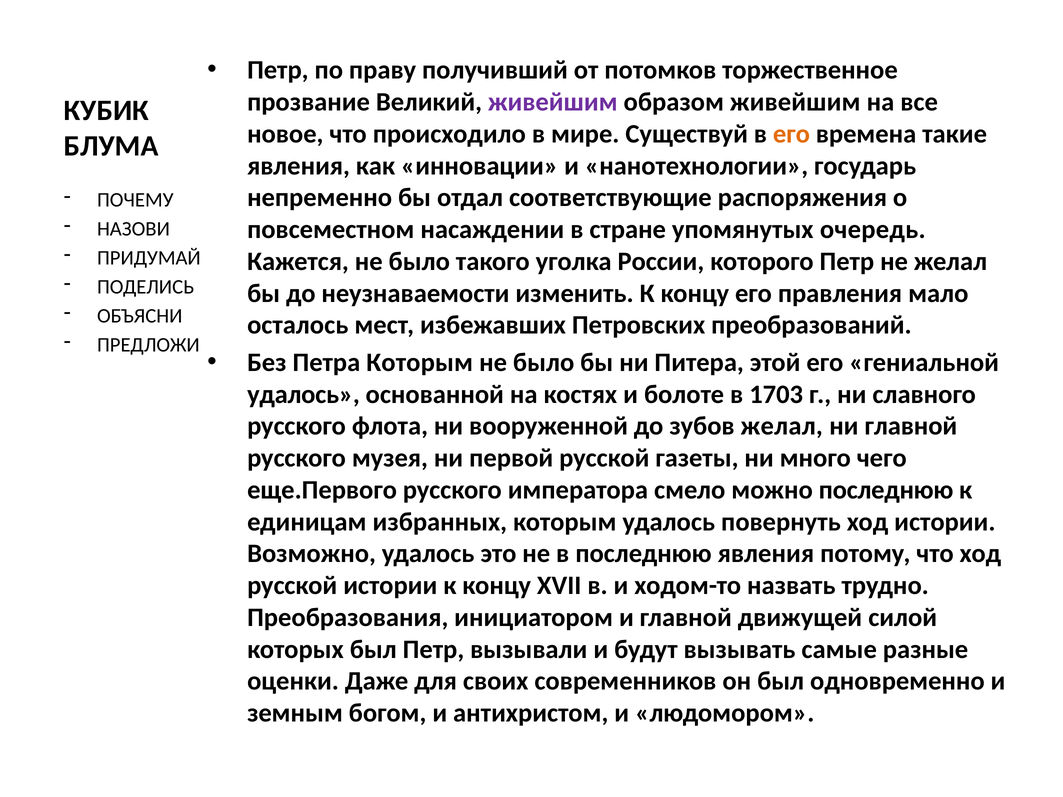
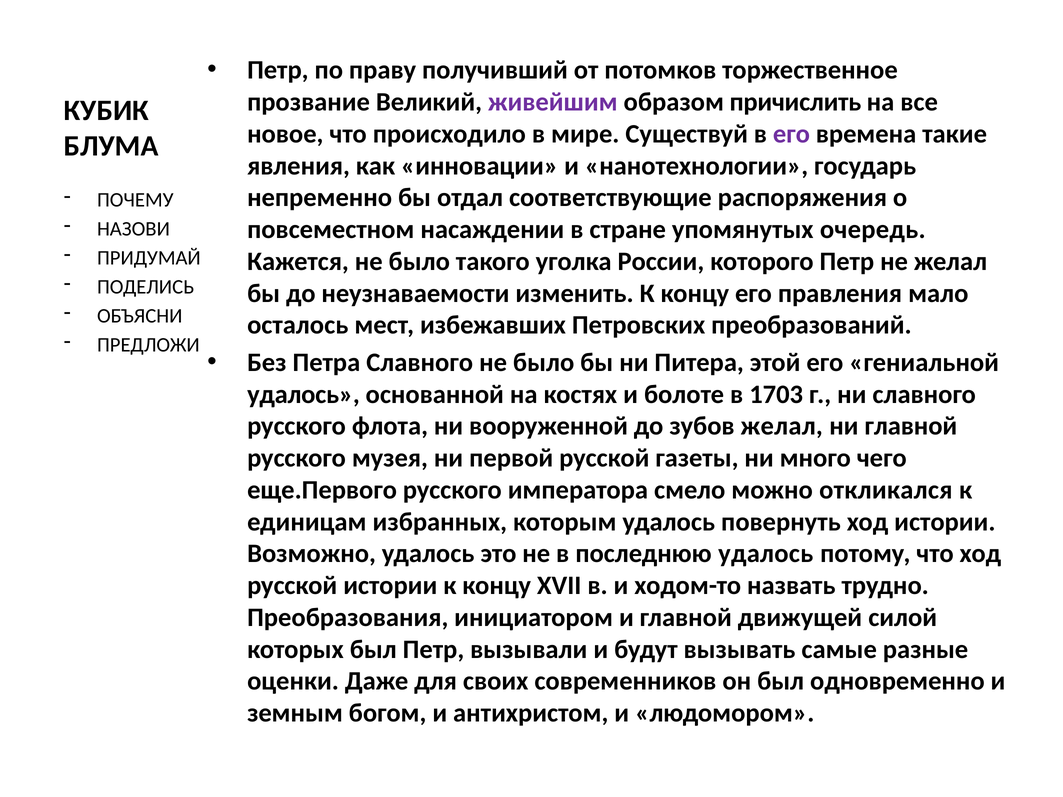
образом живейшим: живейшим -> причислить (795, 102)
его colour: orange -> purple (791, 134)
Петра Которым: Которым -> Славного (420, 362)
можно последнюю: последнюю -> откликался (886, 490)
последнюю явления: явления -> удалось (766, 554)
